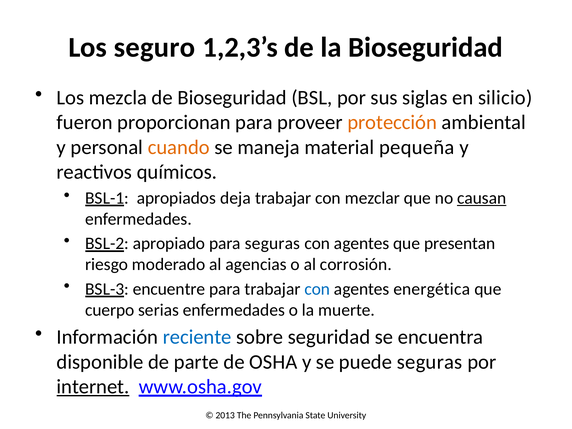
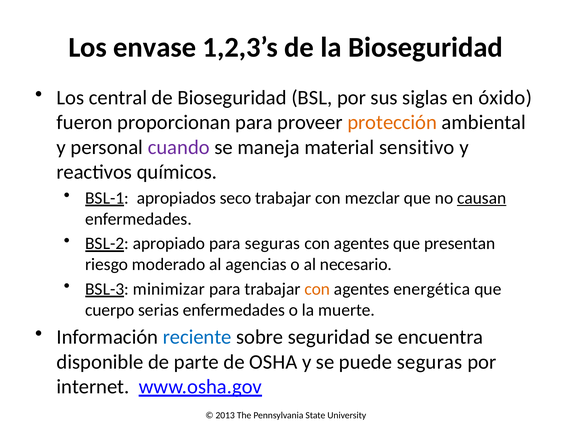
seguro: seguro -> envase (155, 47)
mezcla: mezcla -> central (118, 98)
silicio: silicio -> óxido (505, 98)
cuando colour: orange -> purple (179, 147)
pequeña: pequeña -> sensitivo (417, 147)
deja: deja -> seco (236, 198)
corrosión: corrosión -> necesario (356, 265)
encuentre: encuentre -> minimizar (169, 289)
con colour: blue -> orange (317, 289)
internet underline: present -> none (93, 387)
